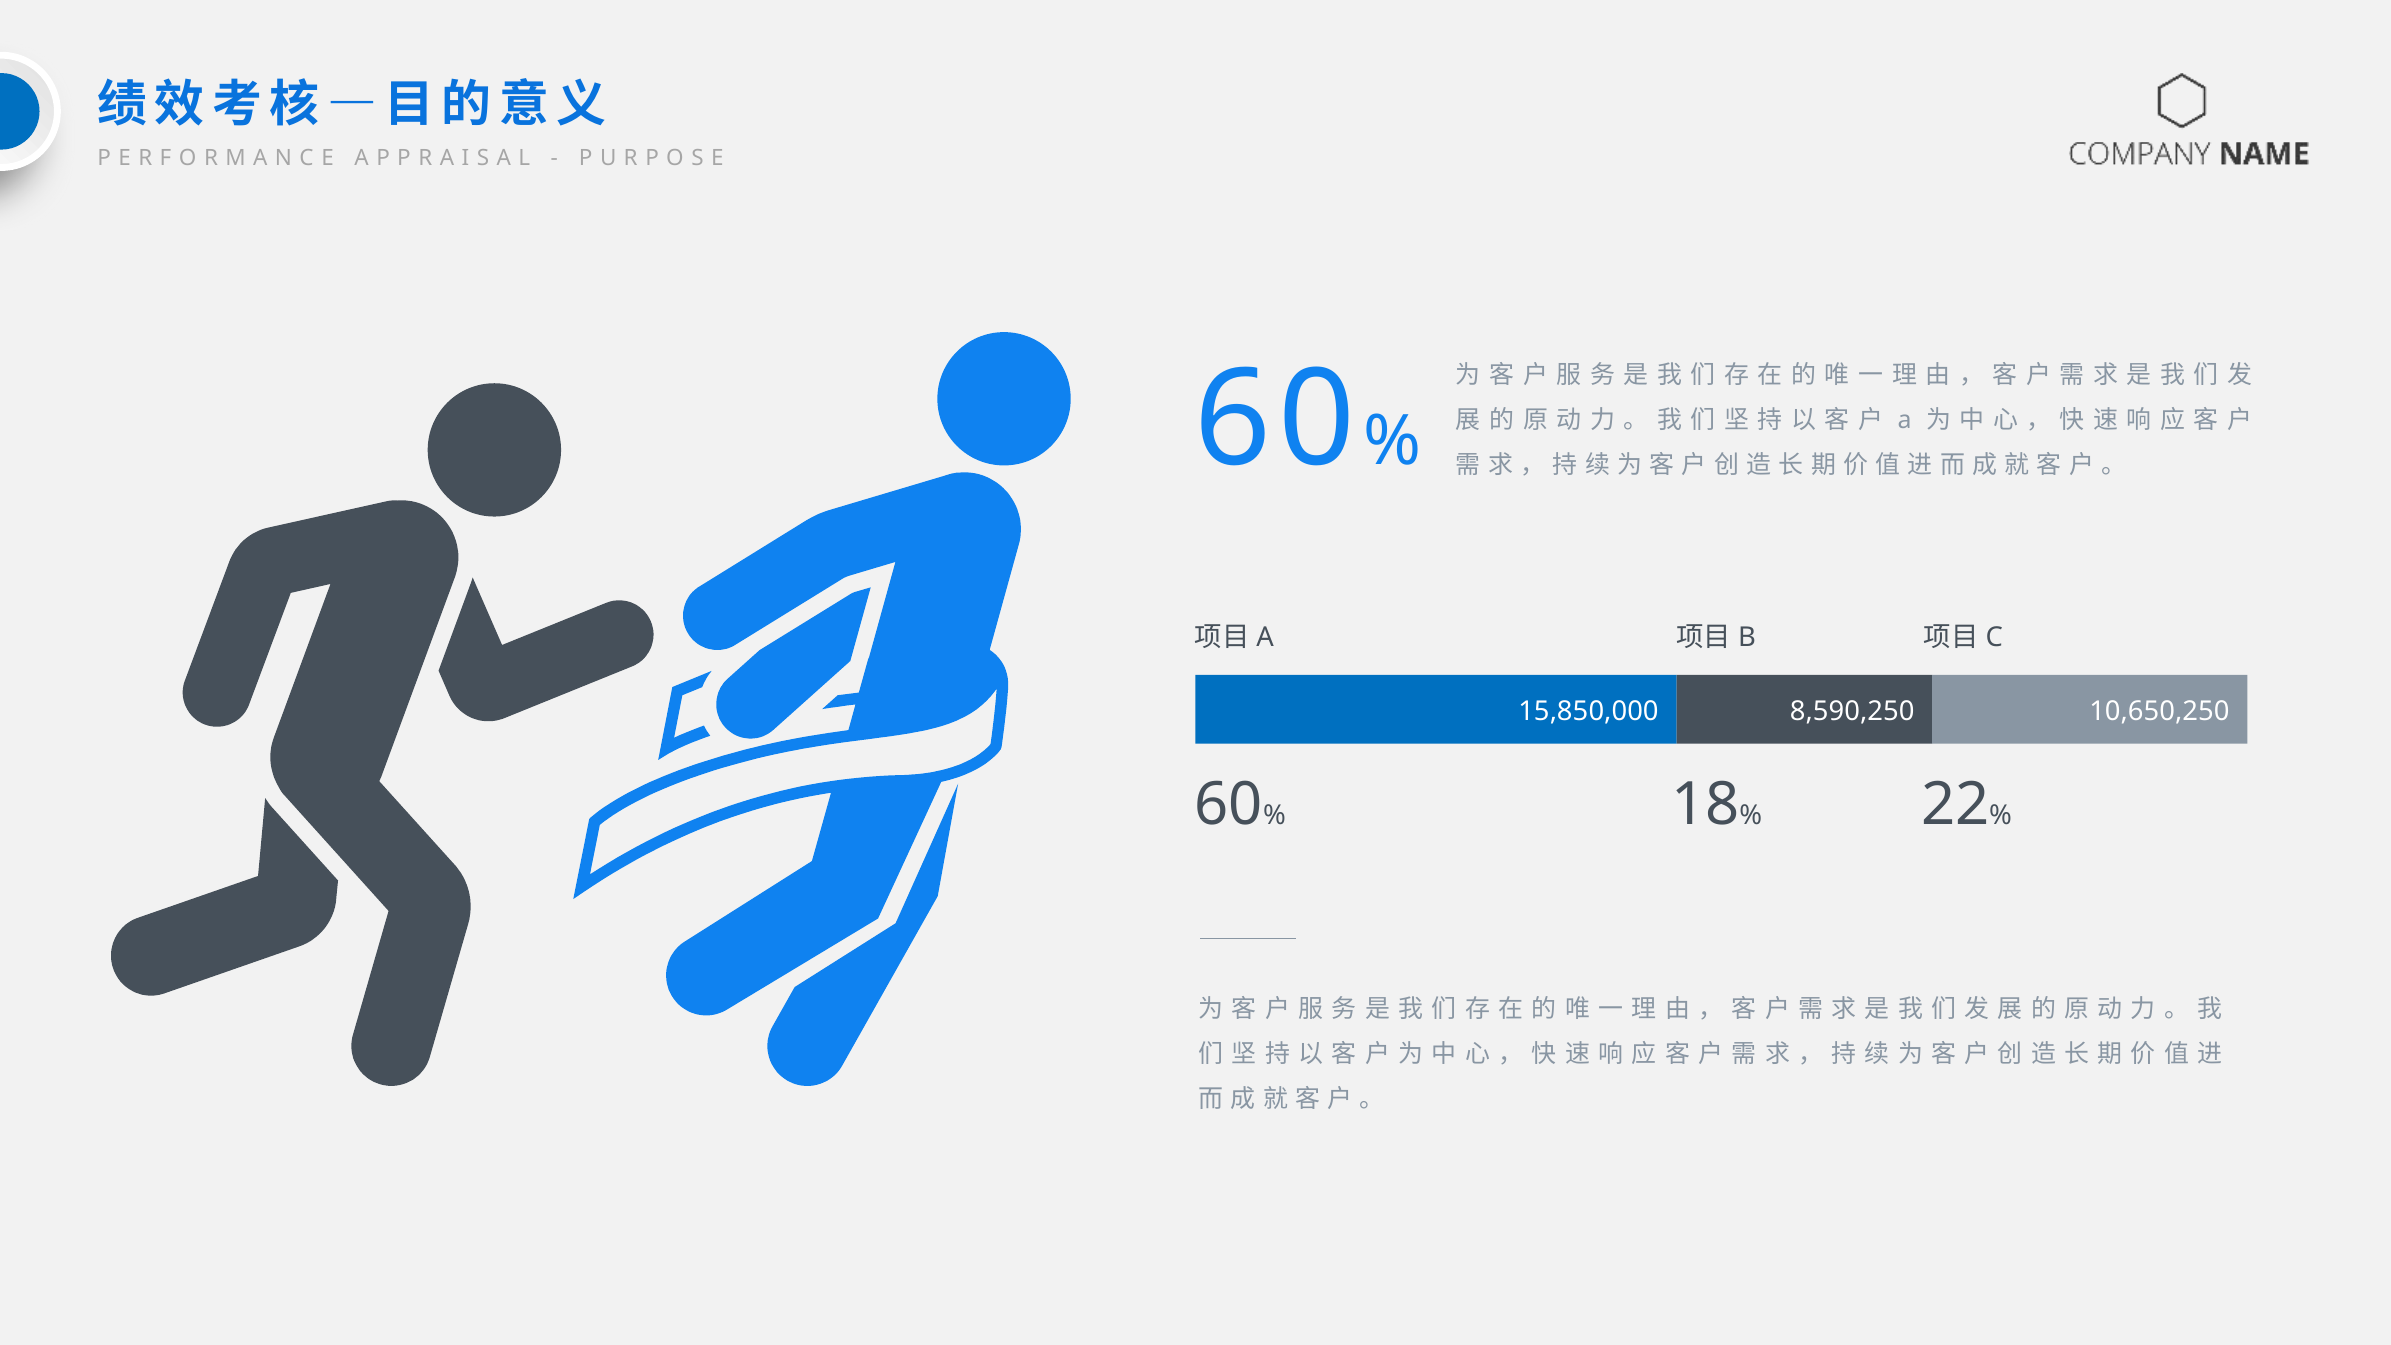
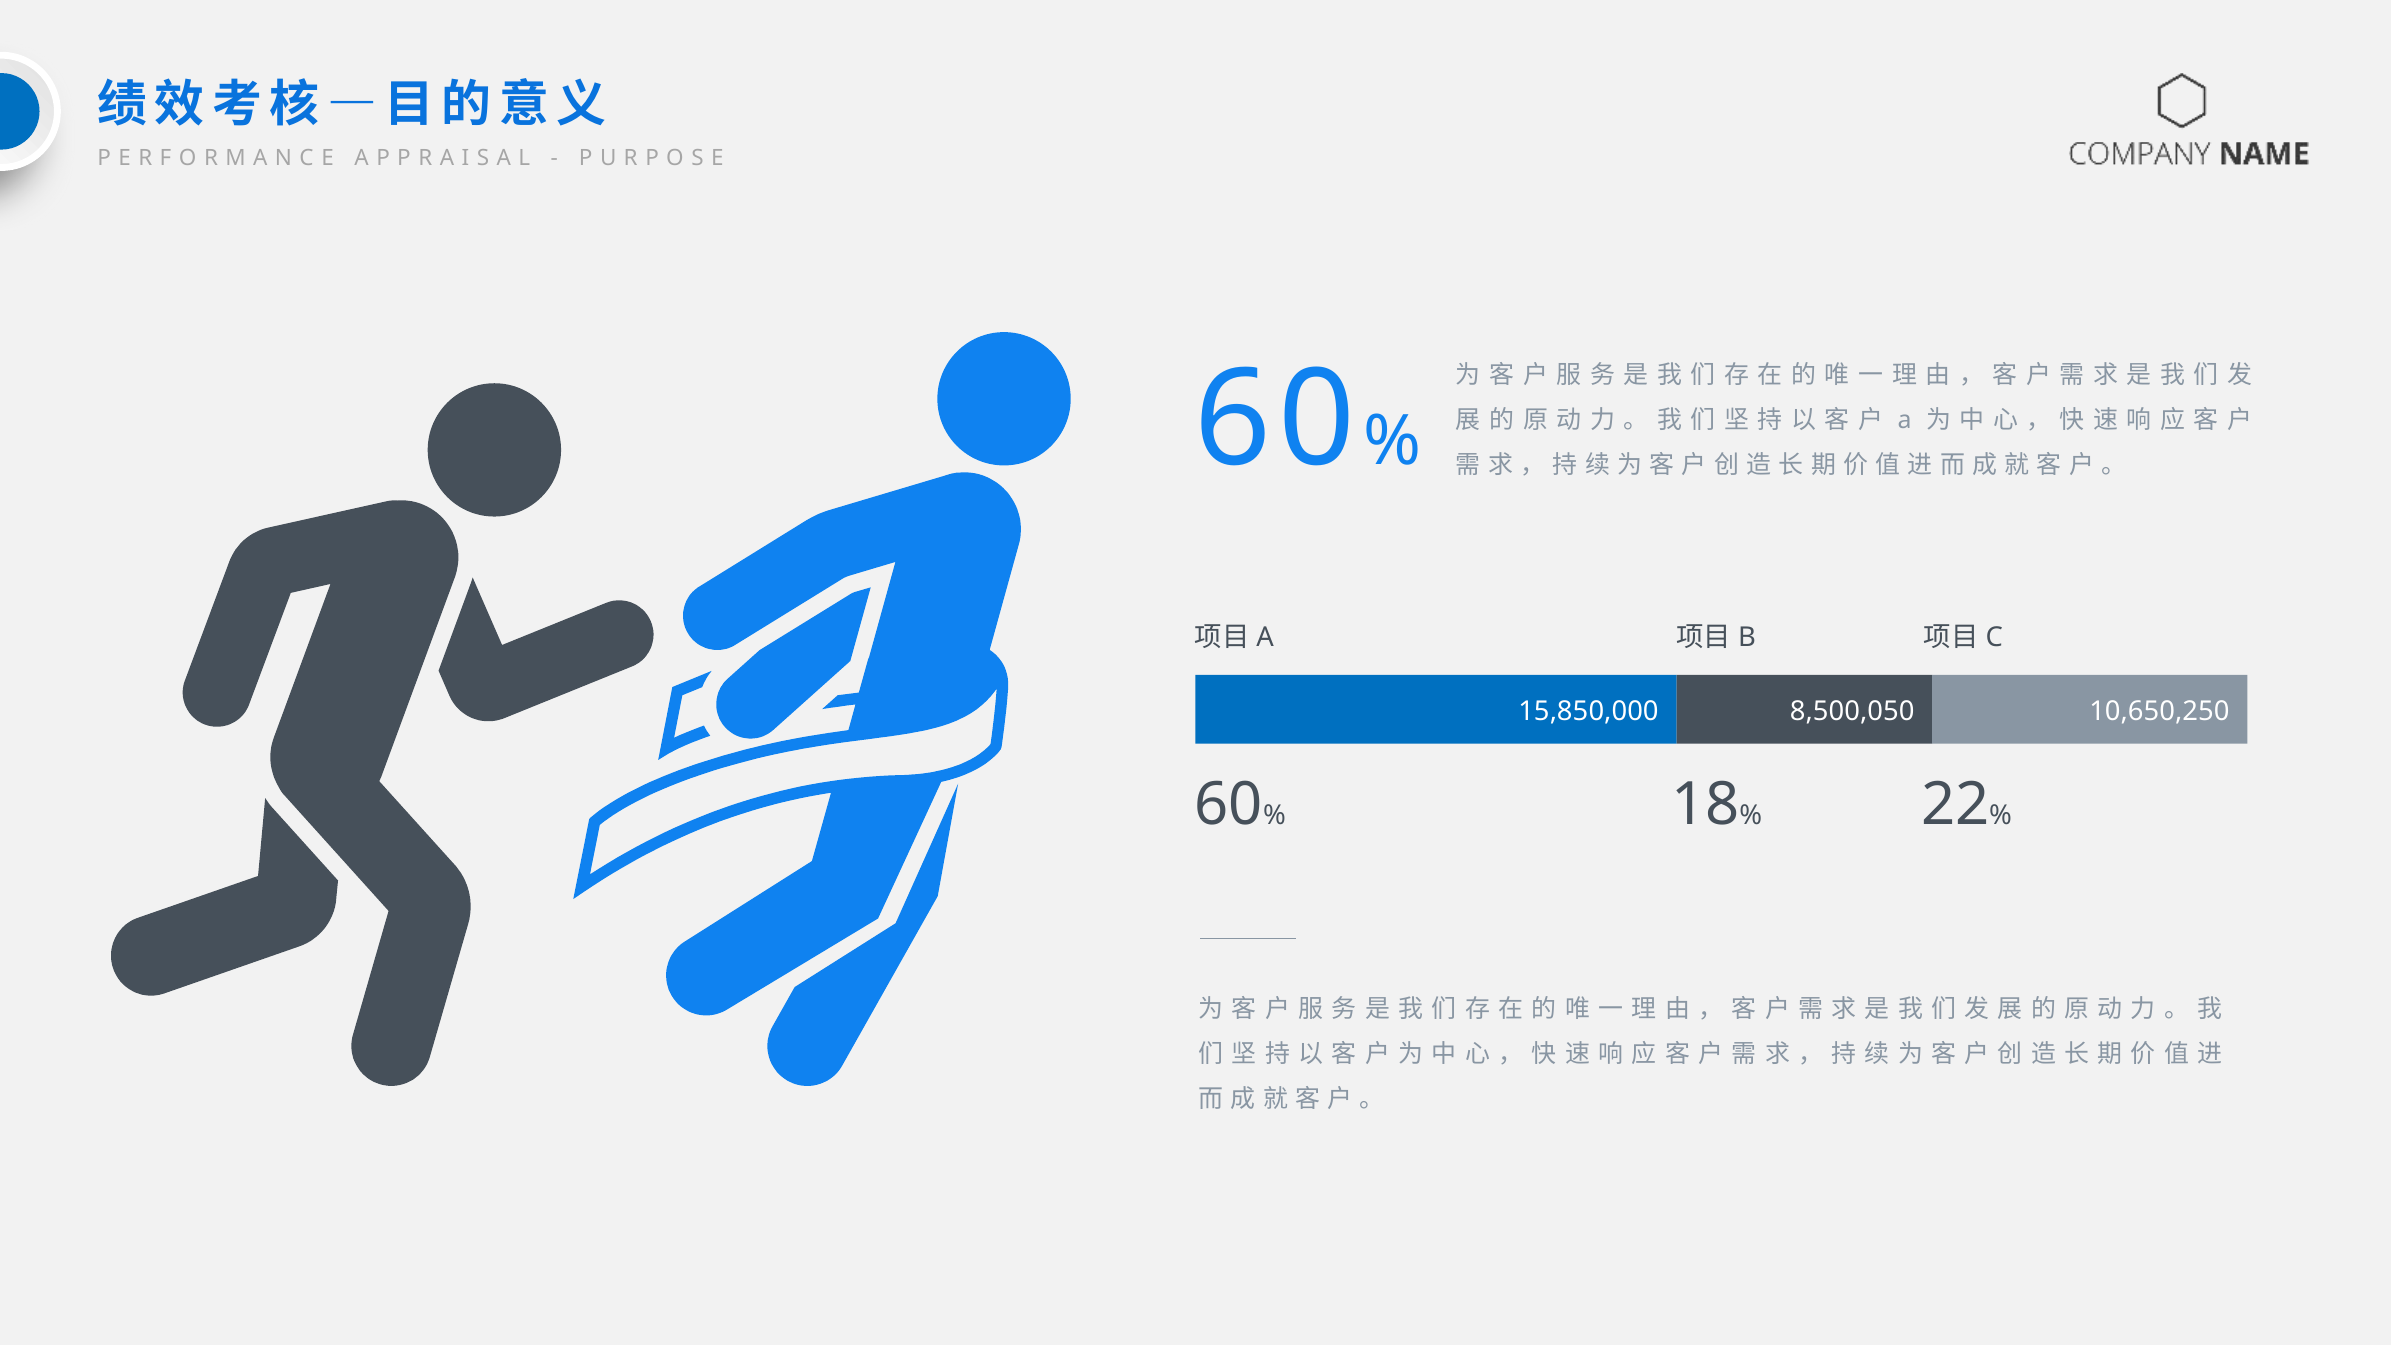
8,590,250: 8,590,250 -> 8,500,050 (1852, 711)
